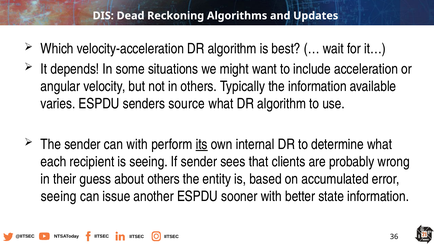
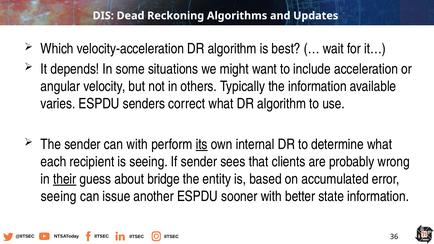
source: source -> correct (187, 104)
their underline: none -> present (65, 179)
about others: others -> bridge (164, 179)
